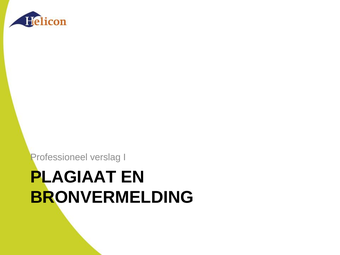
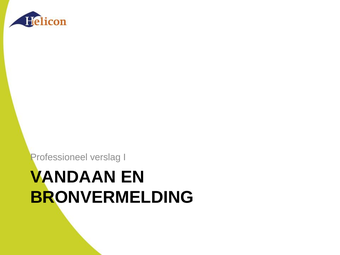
PLAGIAAT: PLAGIAAT -> VANDAAN (73, 177)
